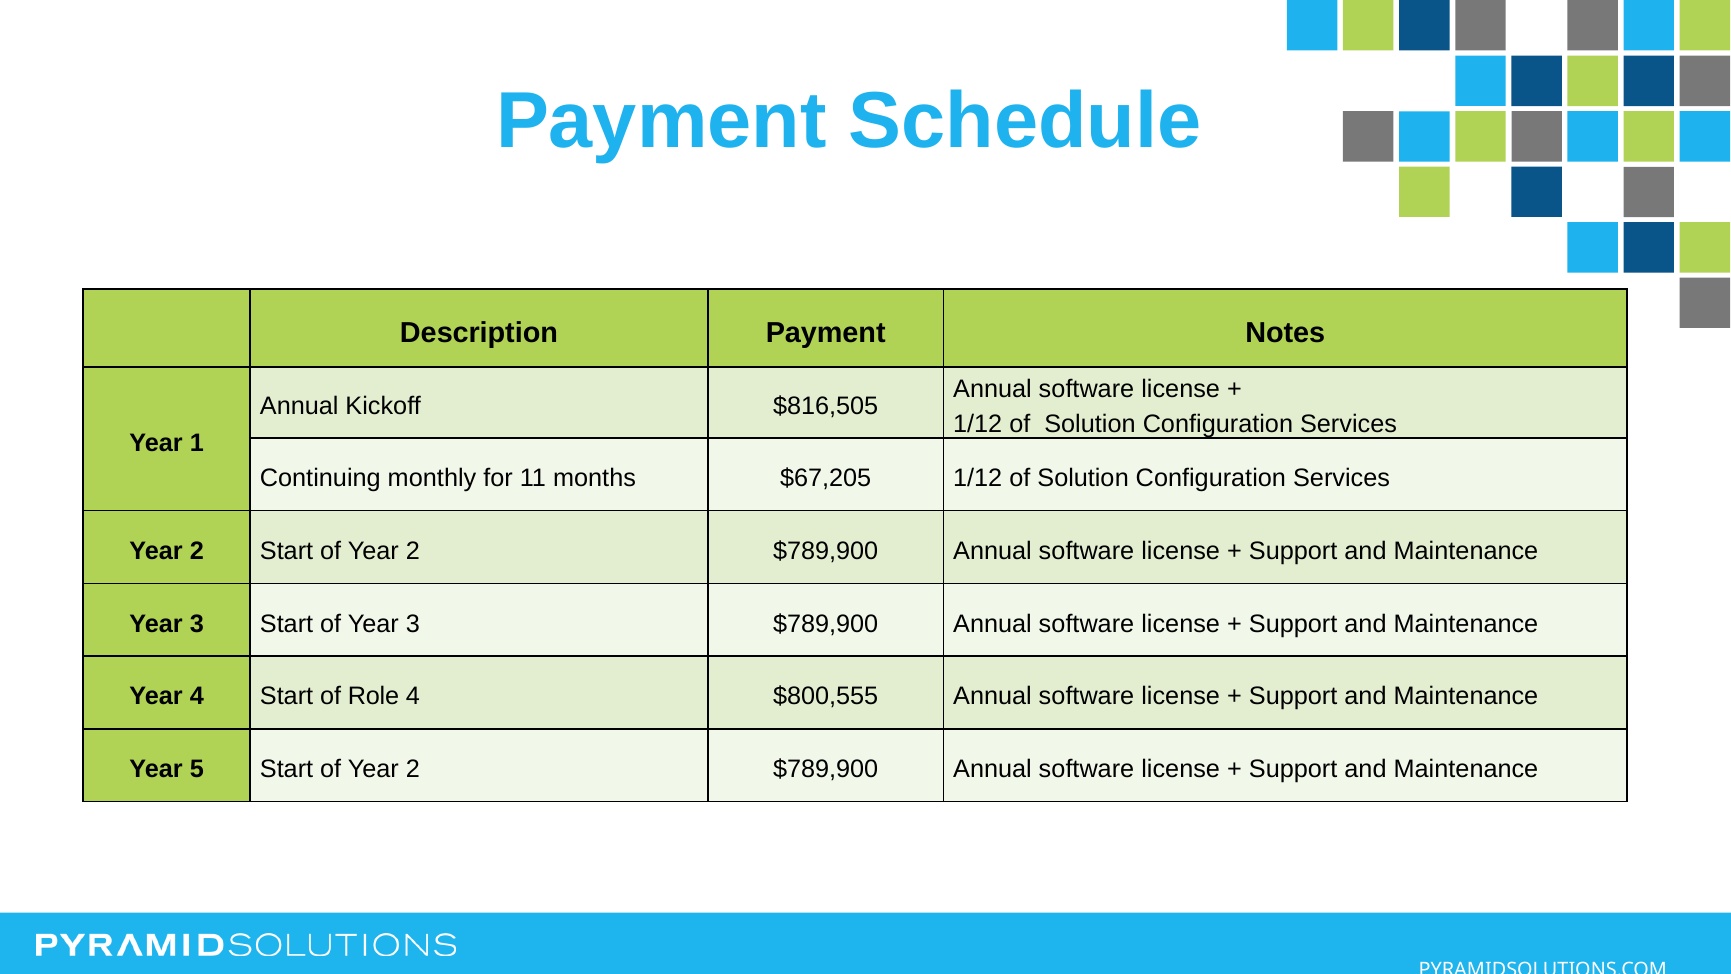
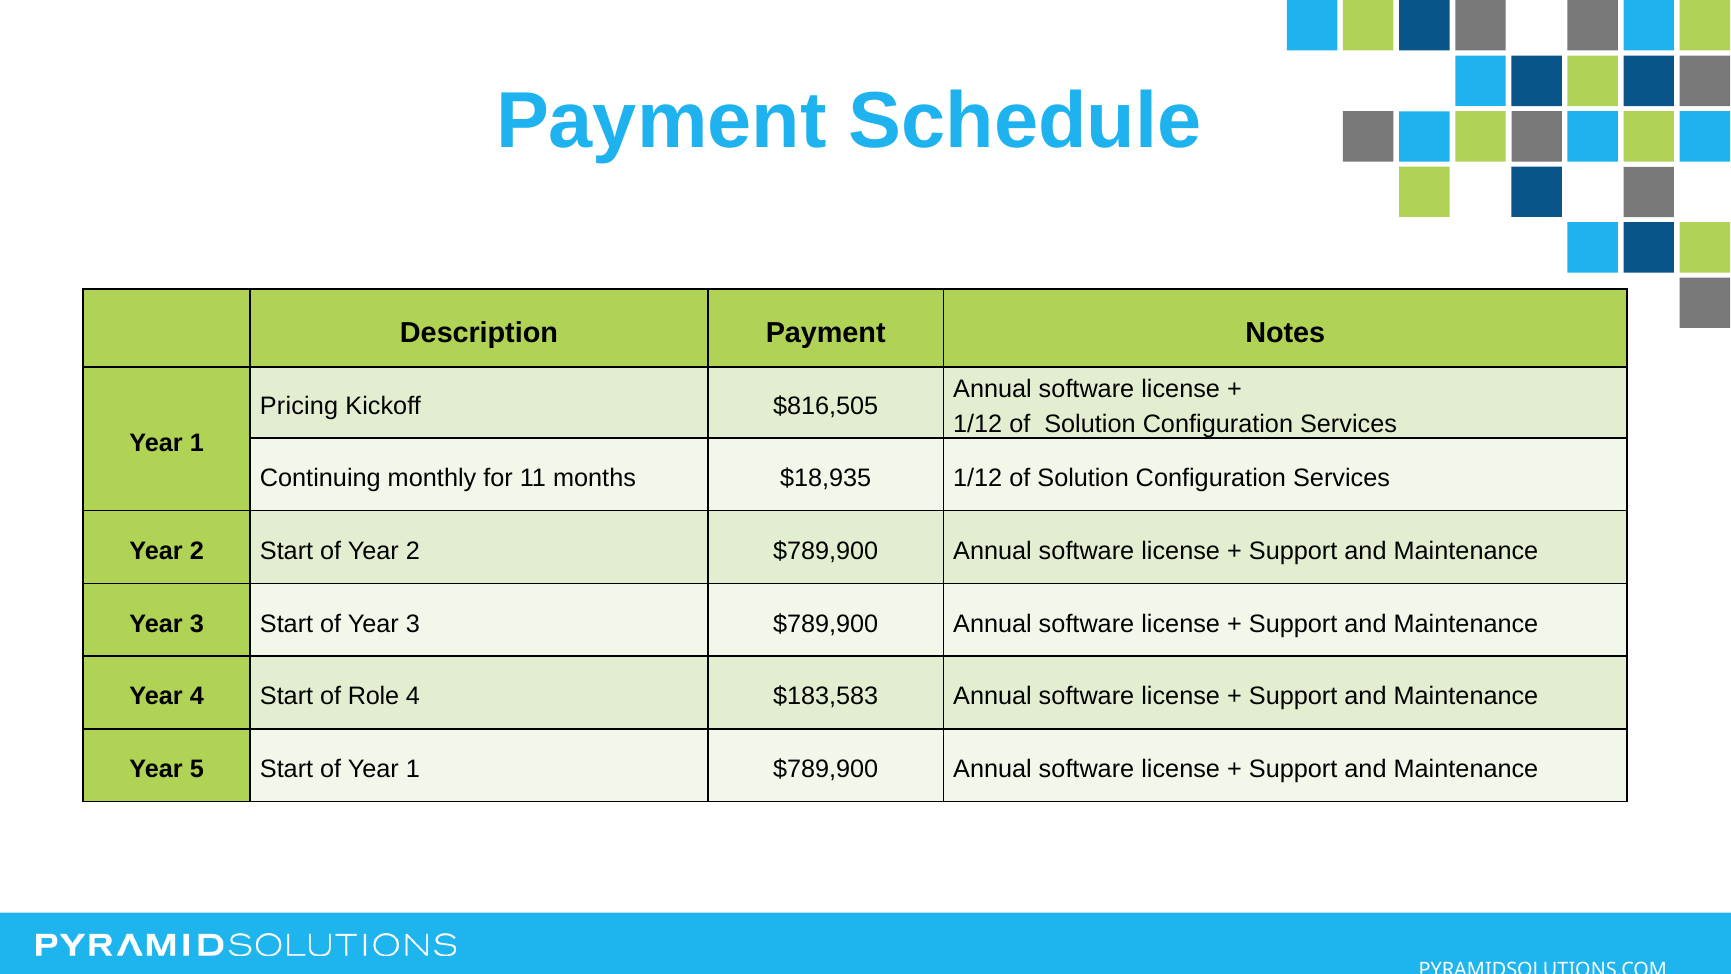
Annual: Annual -> Pricing (299, 406)
$67,205: $67,205 -> $18,935 (826, 478)
$800,555: $800,555 -> $183,583 (826, 696)
2: 2 -> 1 (413, 769)
